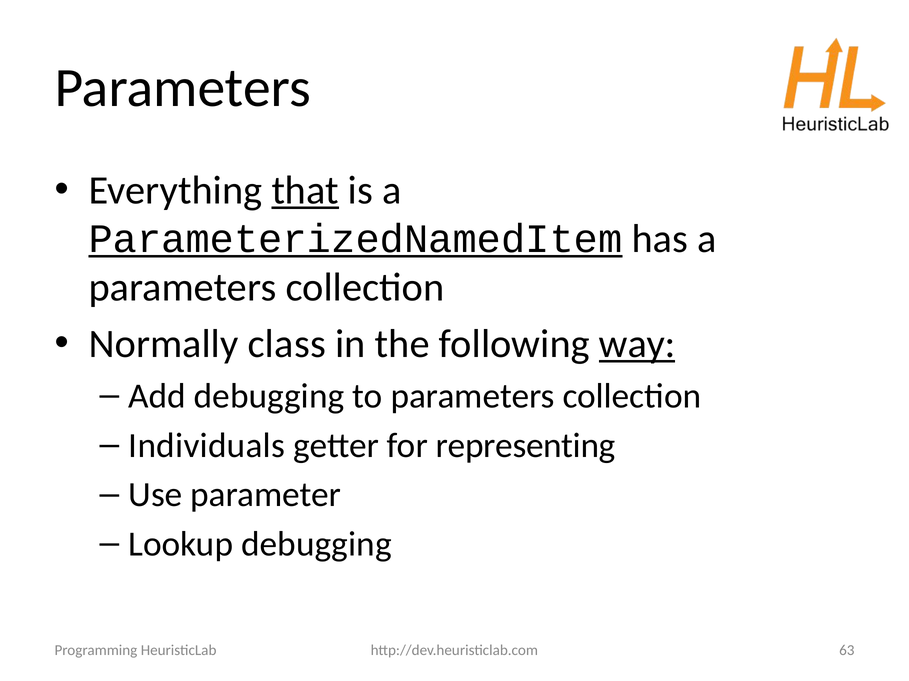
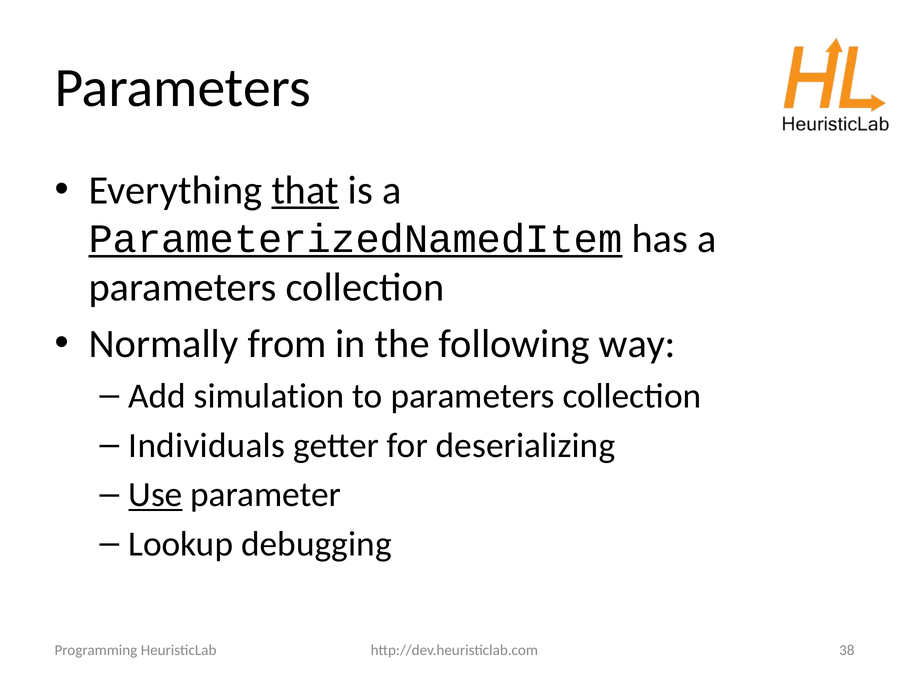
class: class -> from (287, 344)
way underline: present -> none (637, 344)
Add debugging: debugging -> simulation (269, 397)
representing: representing -> deserializing (525, 446)
Use underline: none -> present (155, 495)
63: 63 -> 38 (847, 651)
